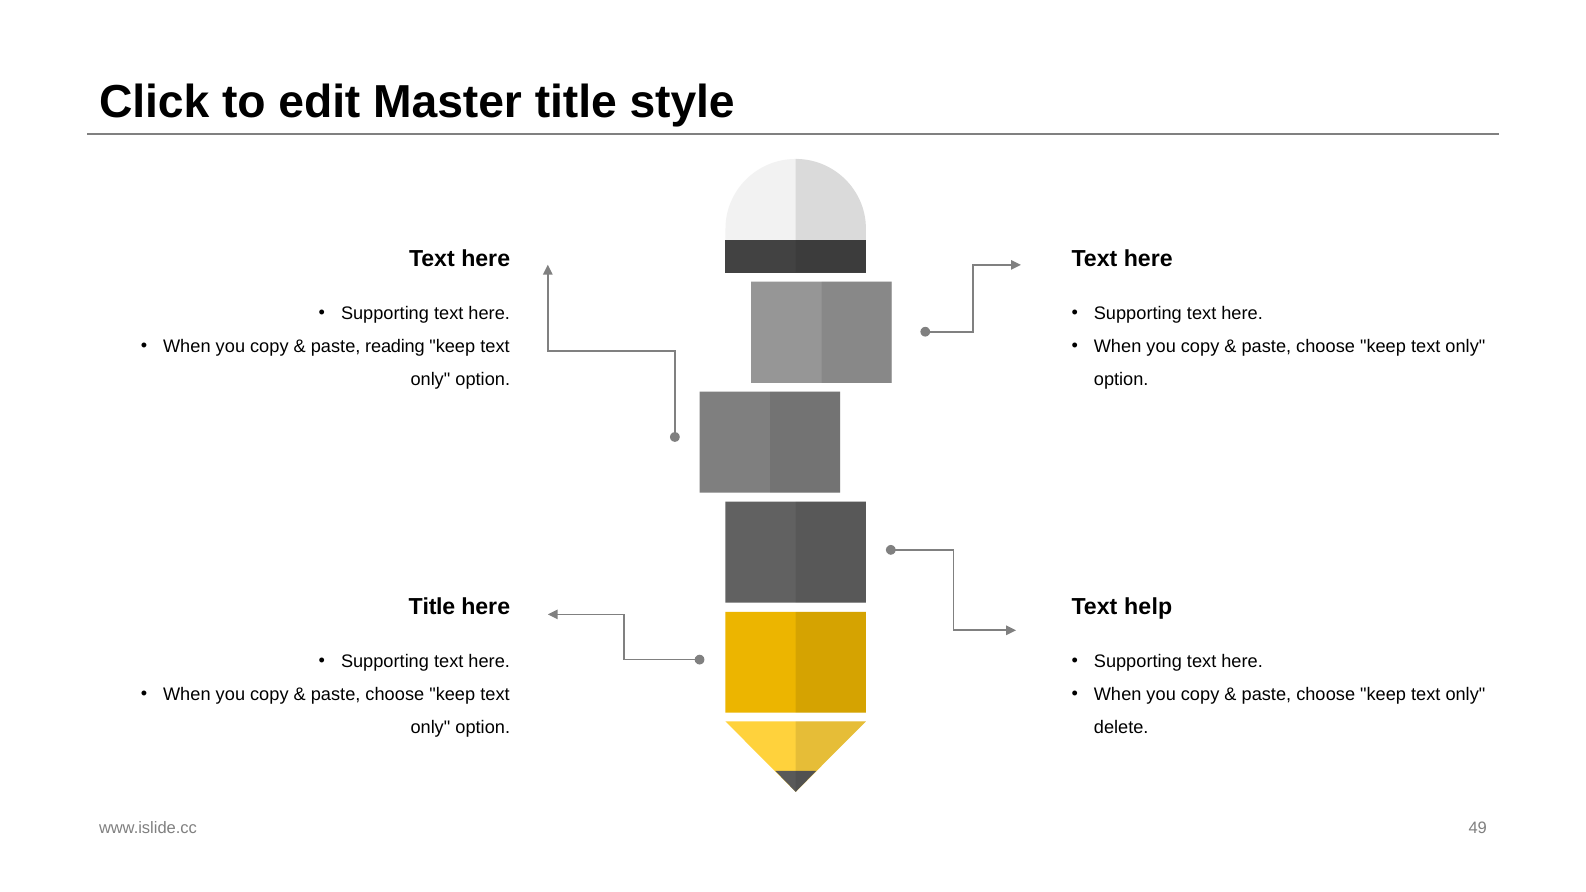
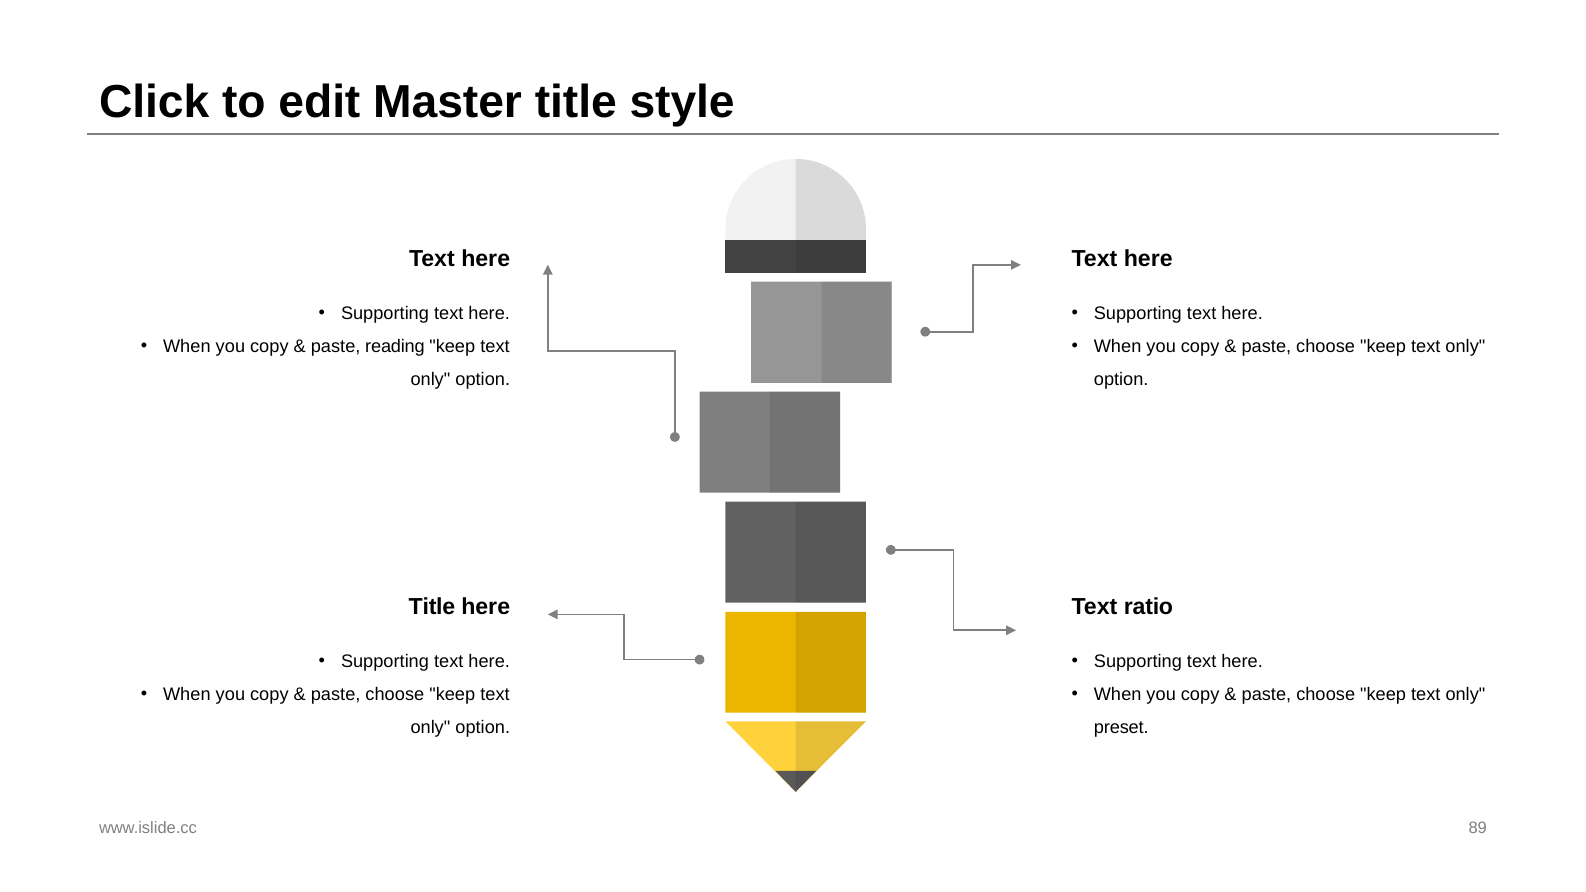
help: help -> ratio (1148, 607)
delete: delete -> preset (1121, 727)
49: 49 -> 89 (1478, 828)
